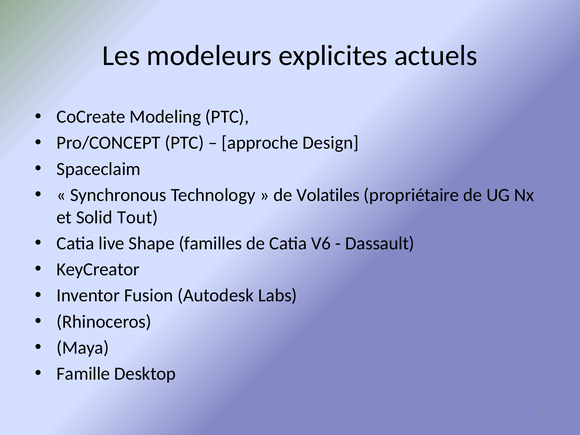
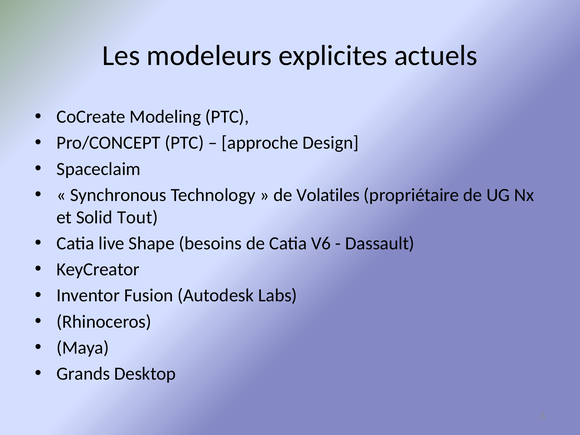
familles: familles -> besoins (210, 243)
Famille: Famille -> Grands (83, 374)
